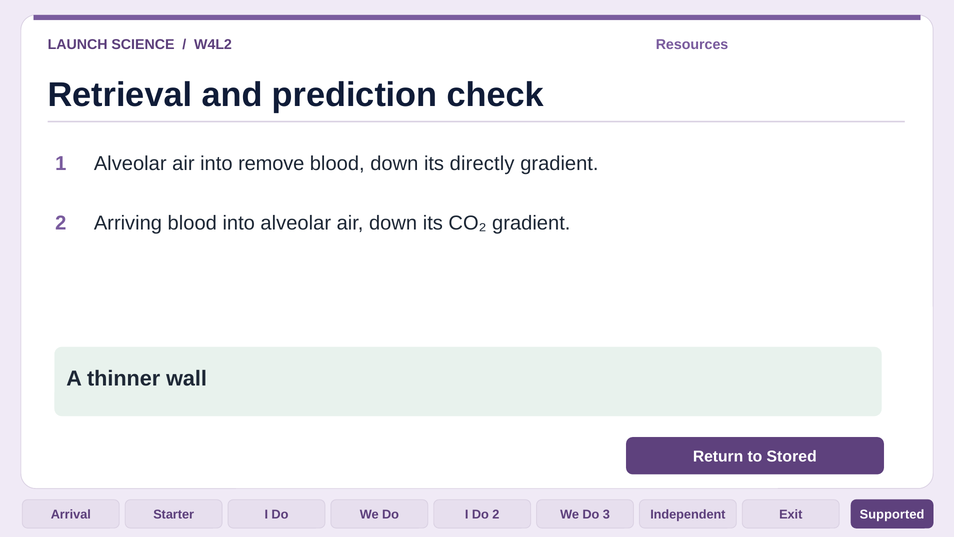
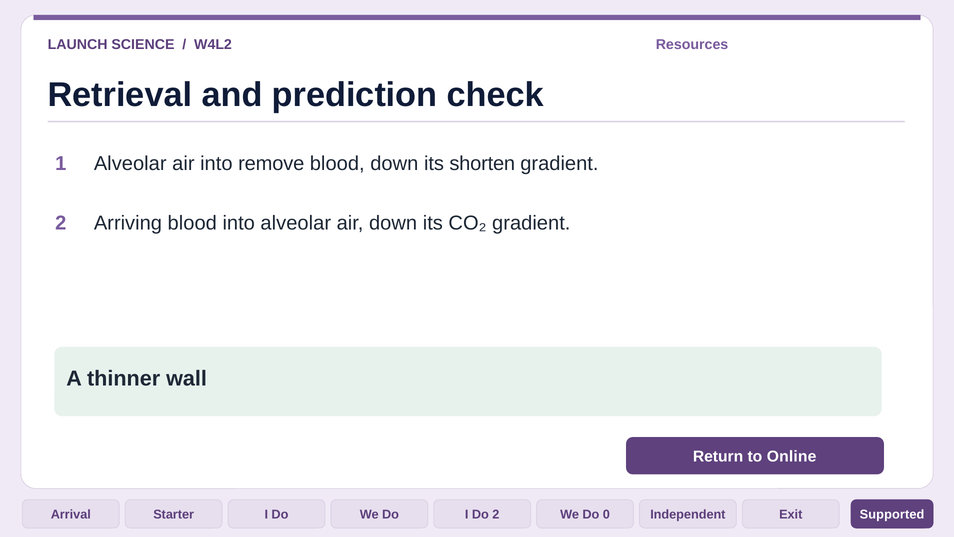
directly: directly -> shorten (482, 163)
Stored: Stored -> Online (792, 456)
3: 3 -> 0 (606, 514)
